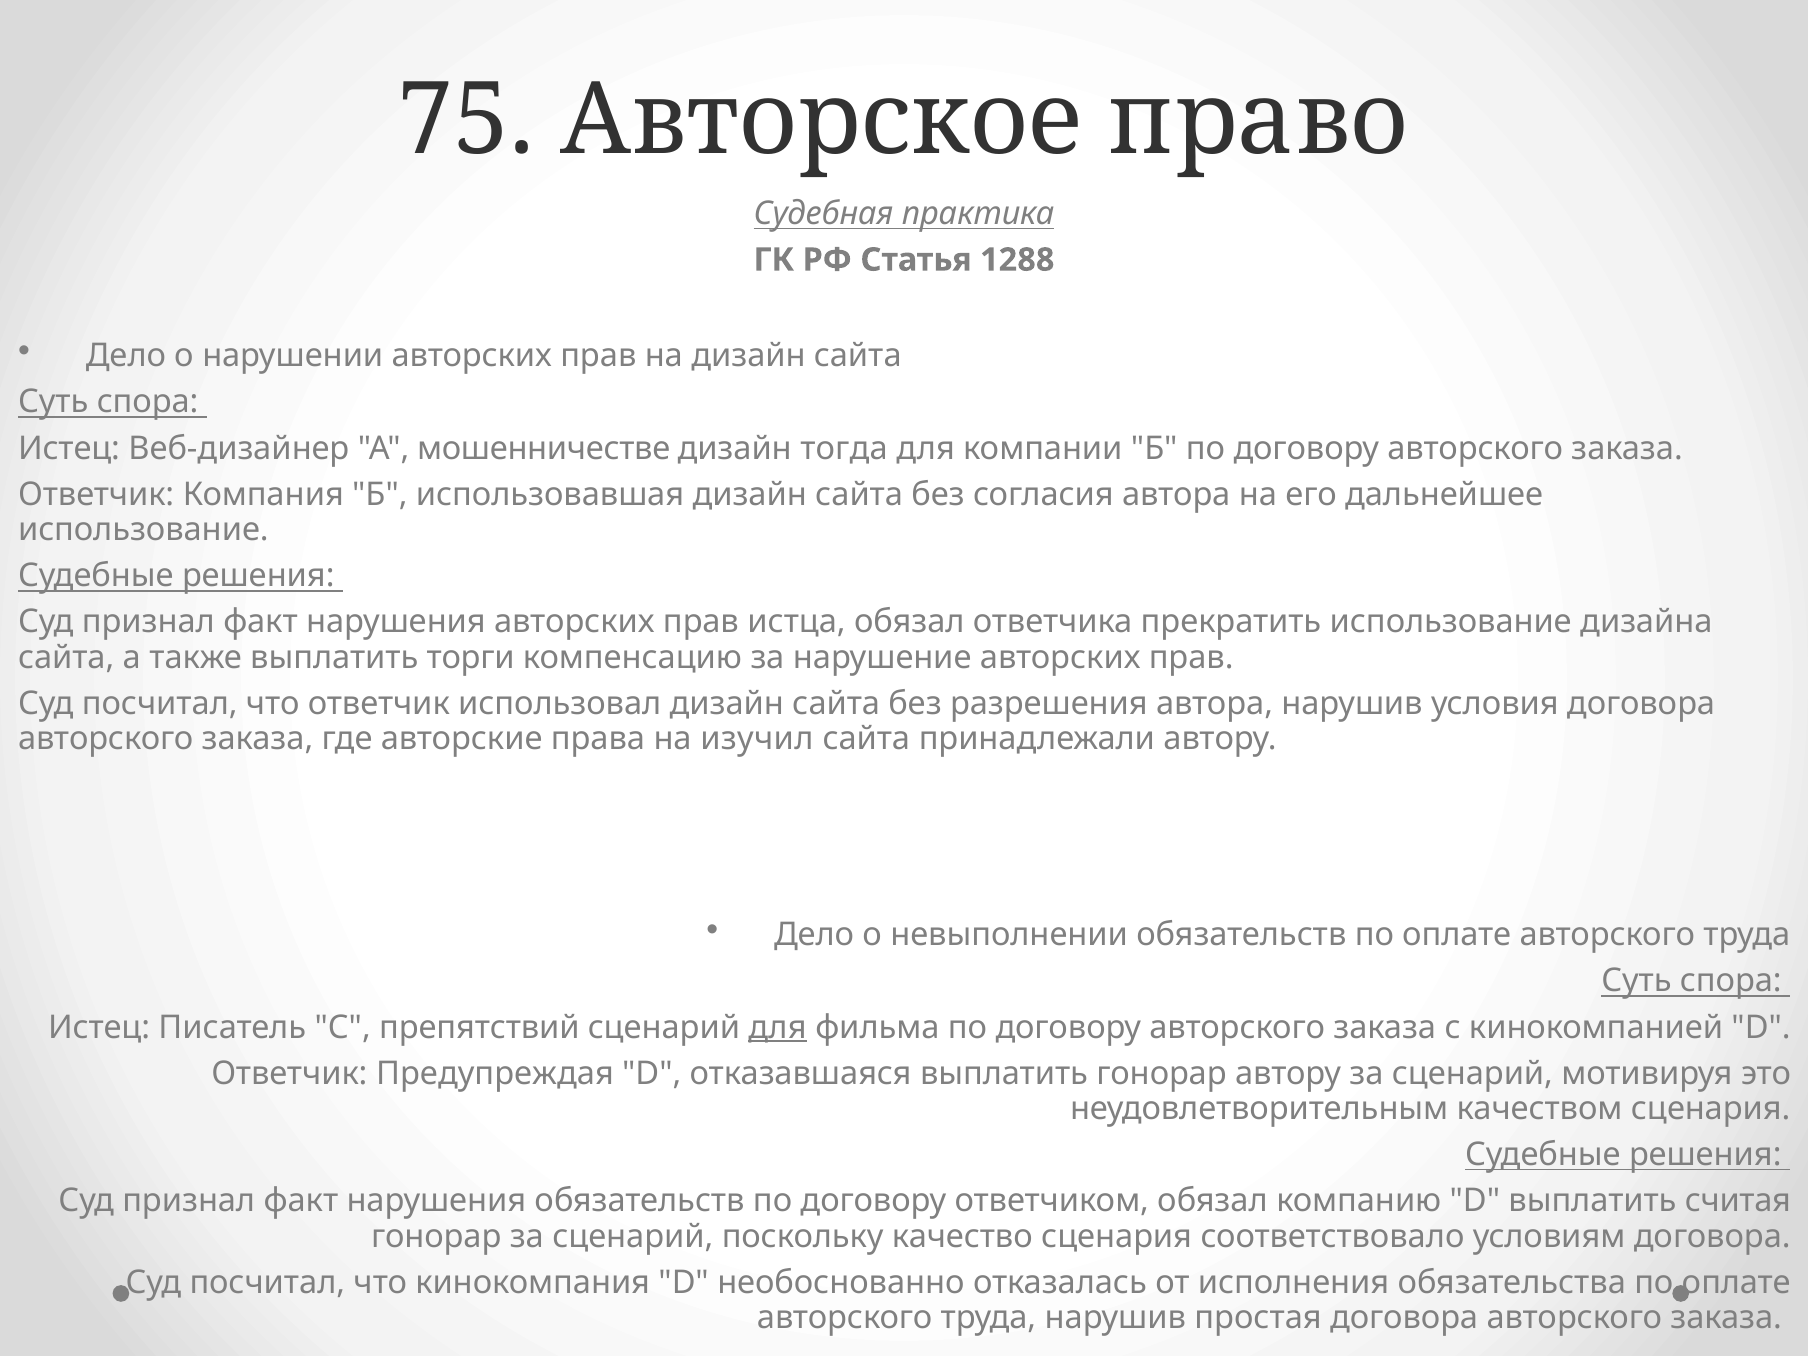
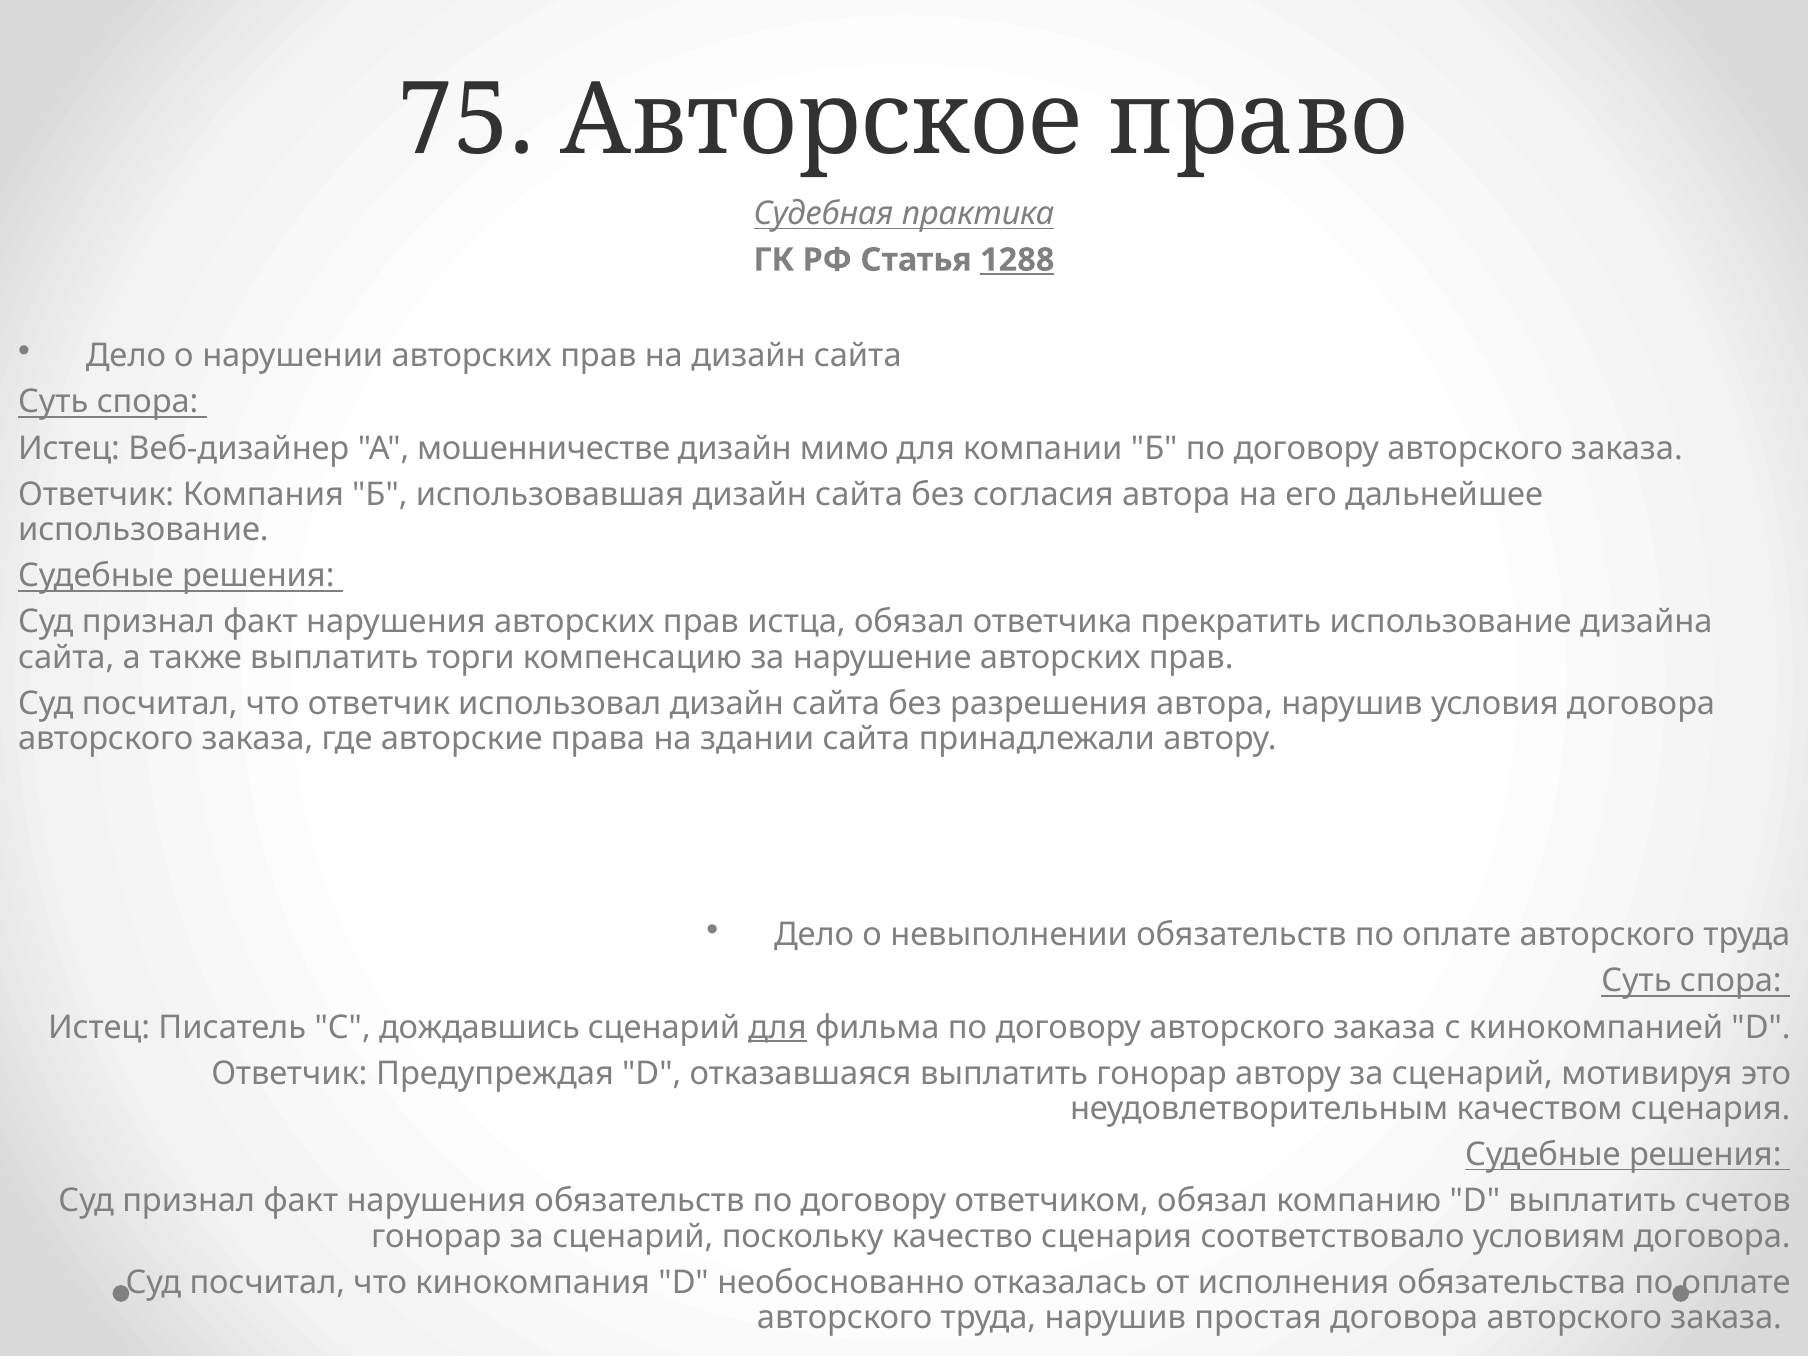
1288 underline: none -> present (1017, 260)
тогда: тогда -> мимо (844, 448)
изучил: изучил -> здании (757, 739)
препятствий: препятствий -> дождавшись (479, 1027)
считая: считая -> счетов (1738, 1201)
